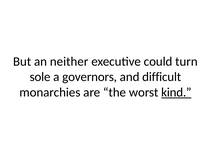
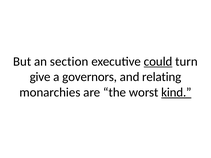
neither: neither -> section (69, 62)
could underline: none -> present (158, 62)
sole: sole -> give (40, 77)
difficult: difficult -> relating (162, 77)
